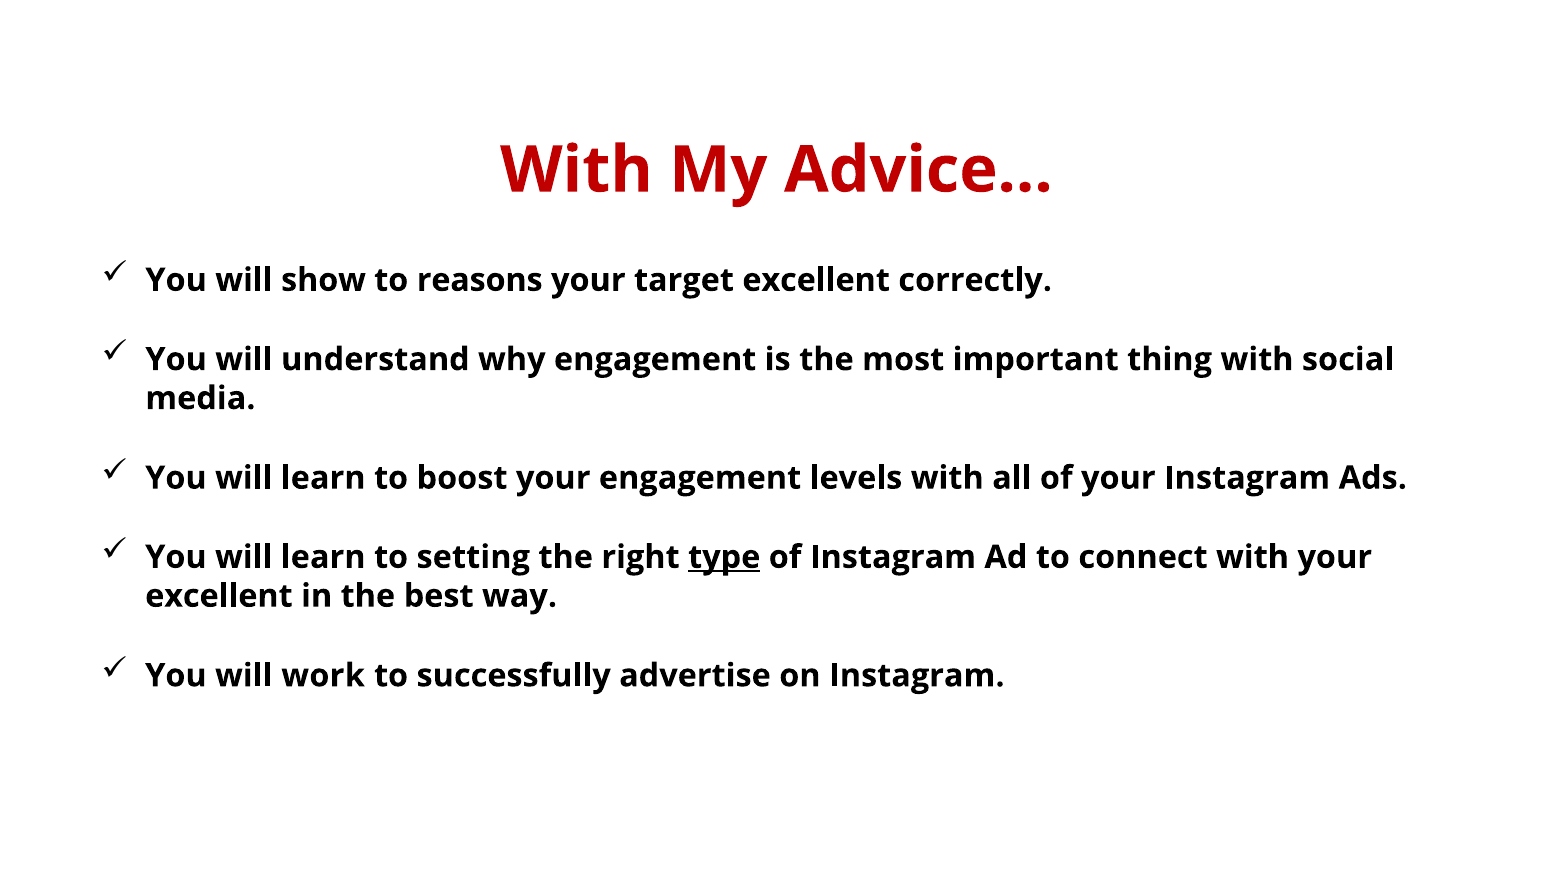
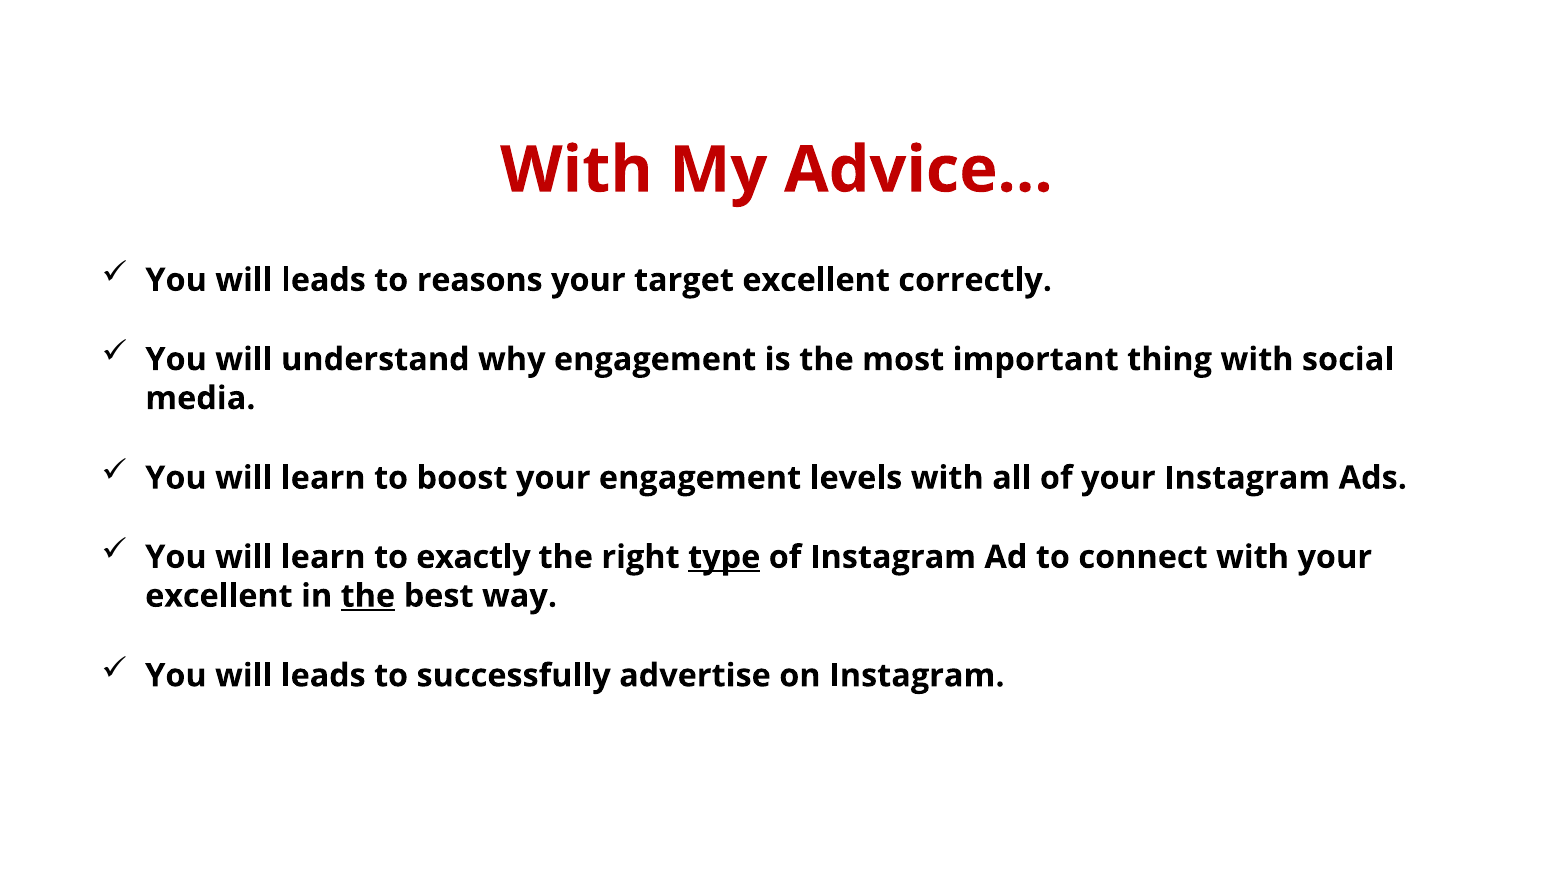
show: show -> leads (323, 280)
setting: setting -> exactly (473, 557)
the underline: none -> present (368, 596)
work: work -> leads (323, 675)
